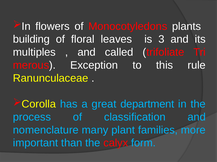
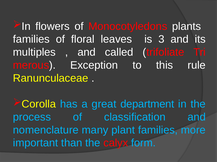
building: building -> families (31, 39)
